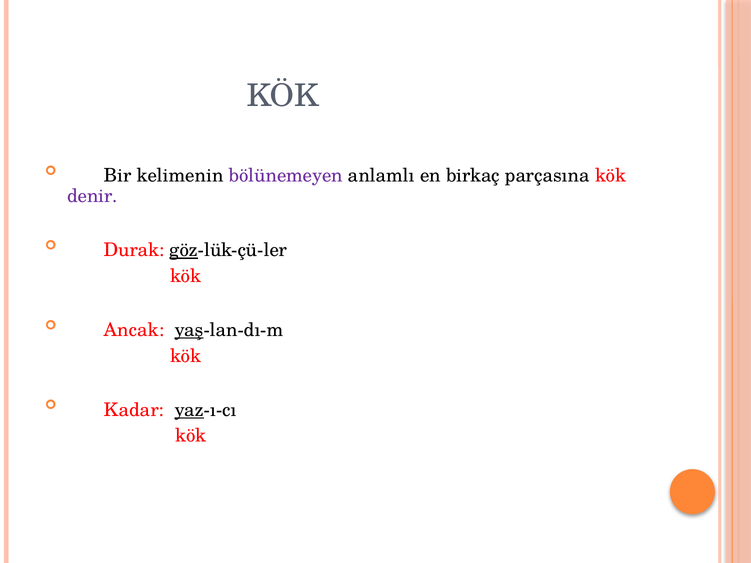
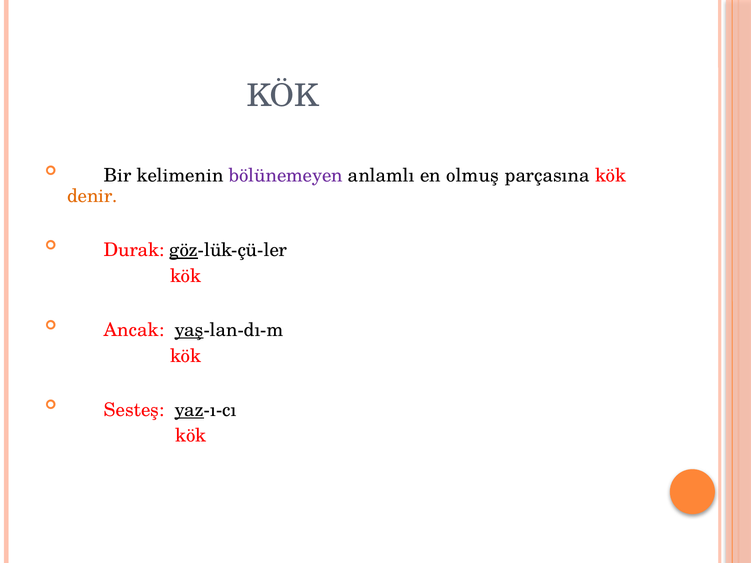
birkaç: birkaç -> olmuş (473, 176)
denir colour: purple -> orange (92, 196)
Kadar: Kadar -> Sesteş (134, 410)
